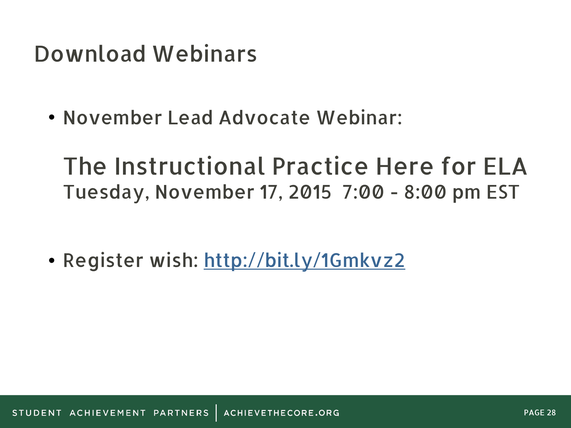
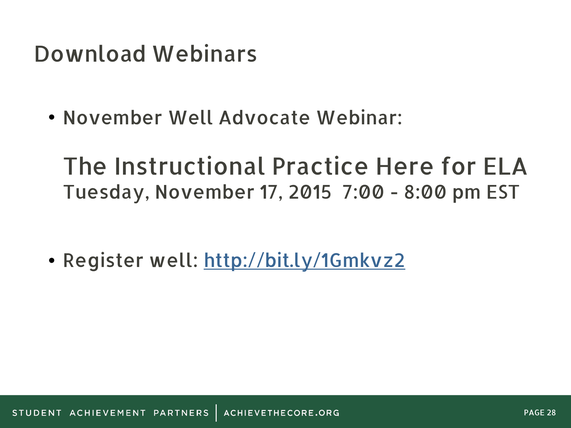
November Lead: Lead -> Well (190, 118)
Register wish: wish -> well (174, 261)
